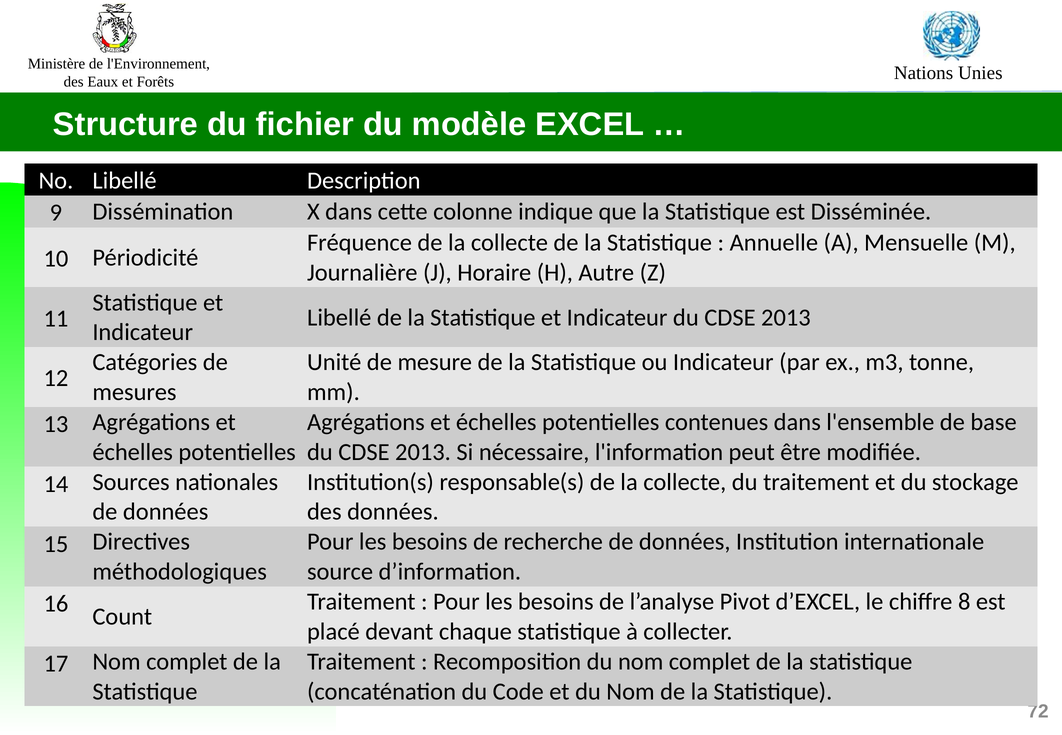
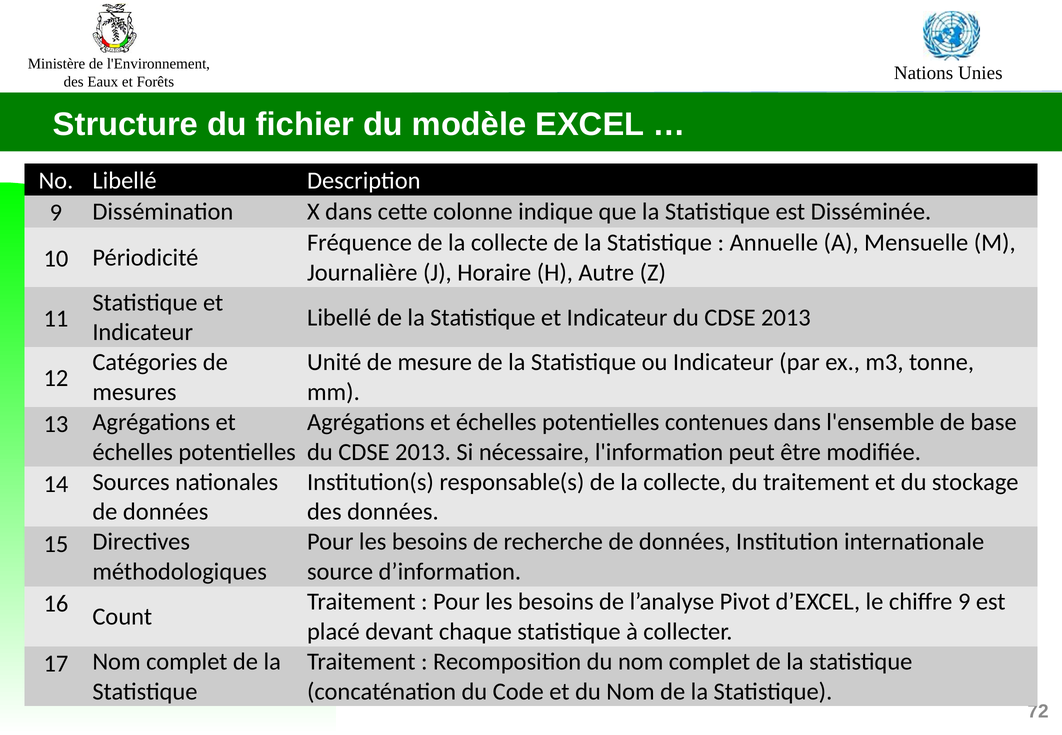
chiffre 8: 8 -> 9 (964, 602)
